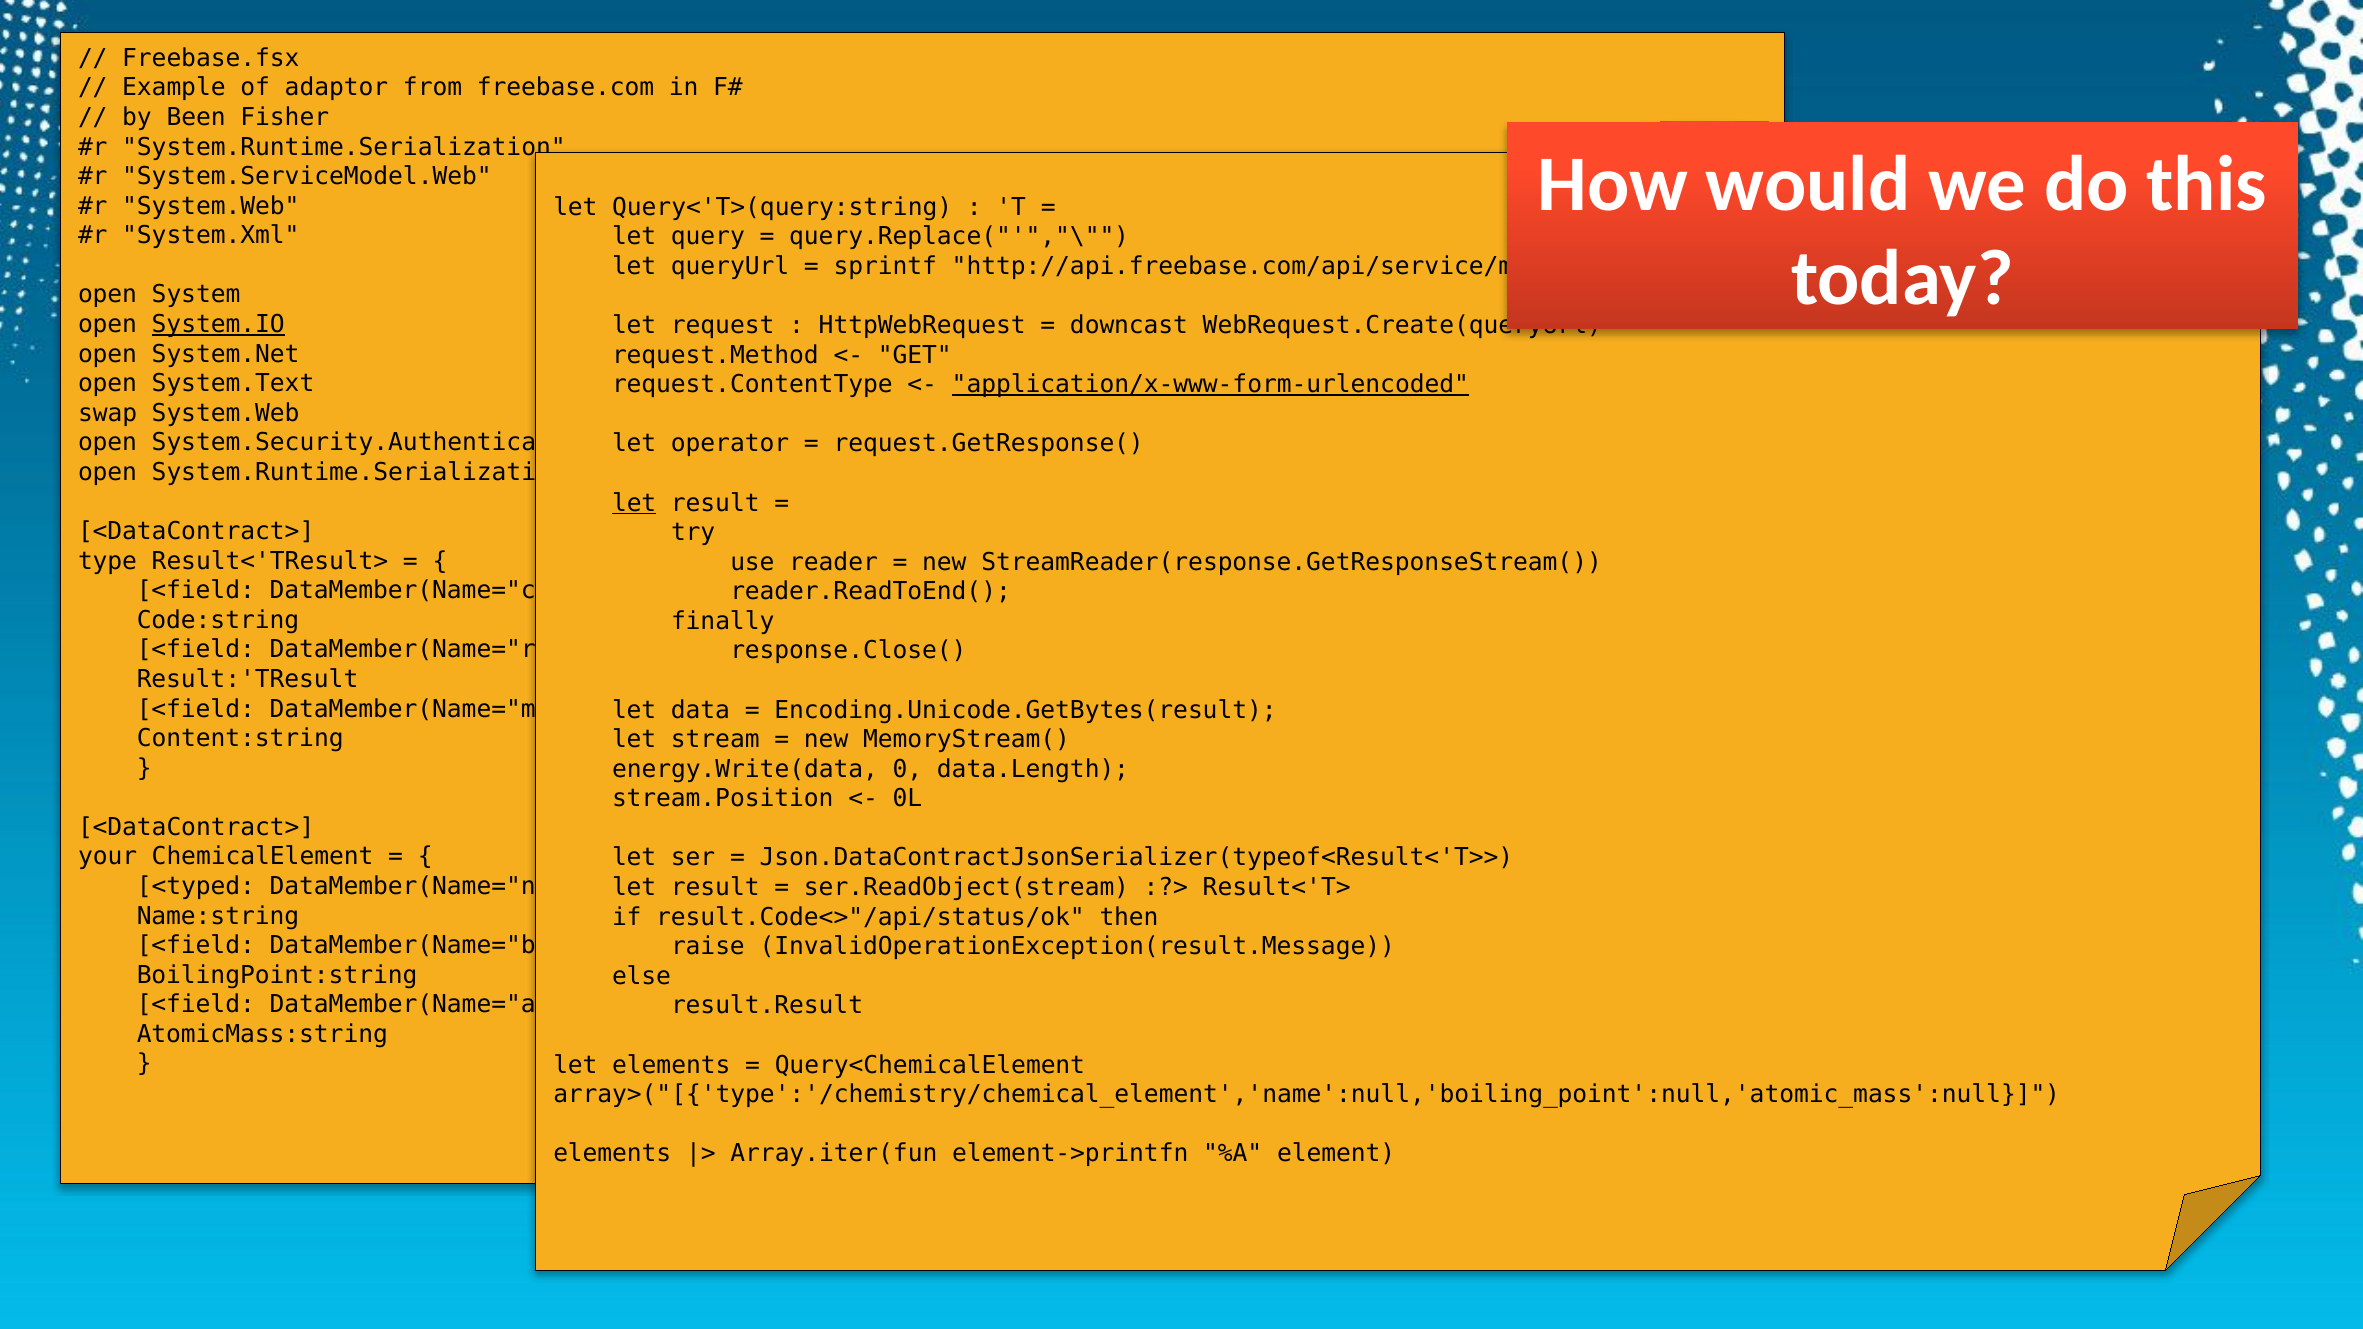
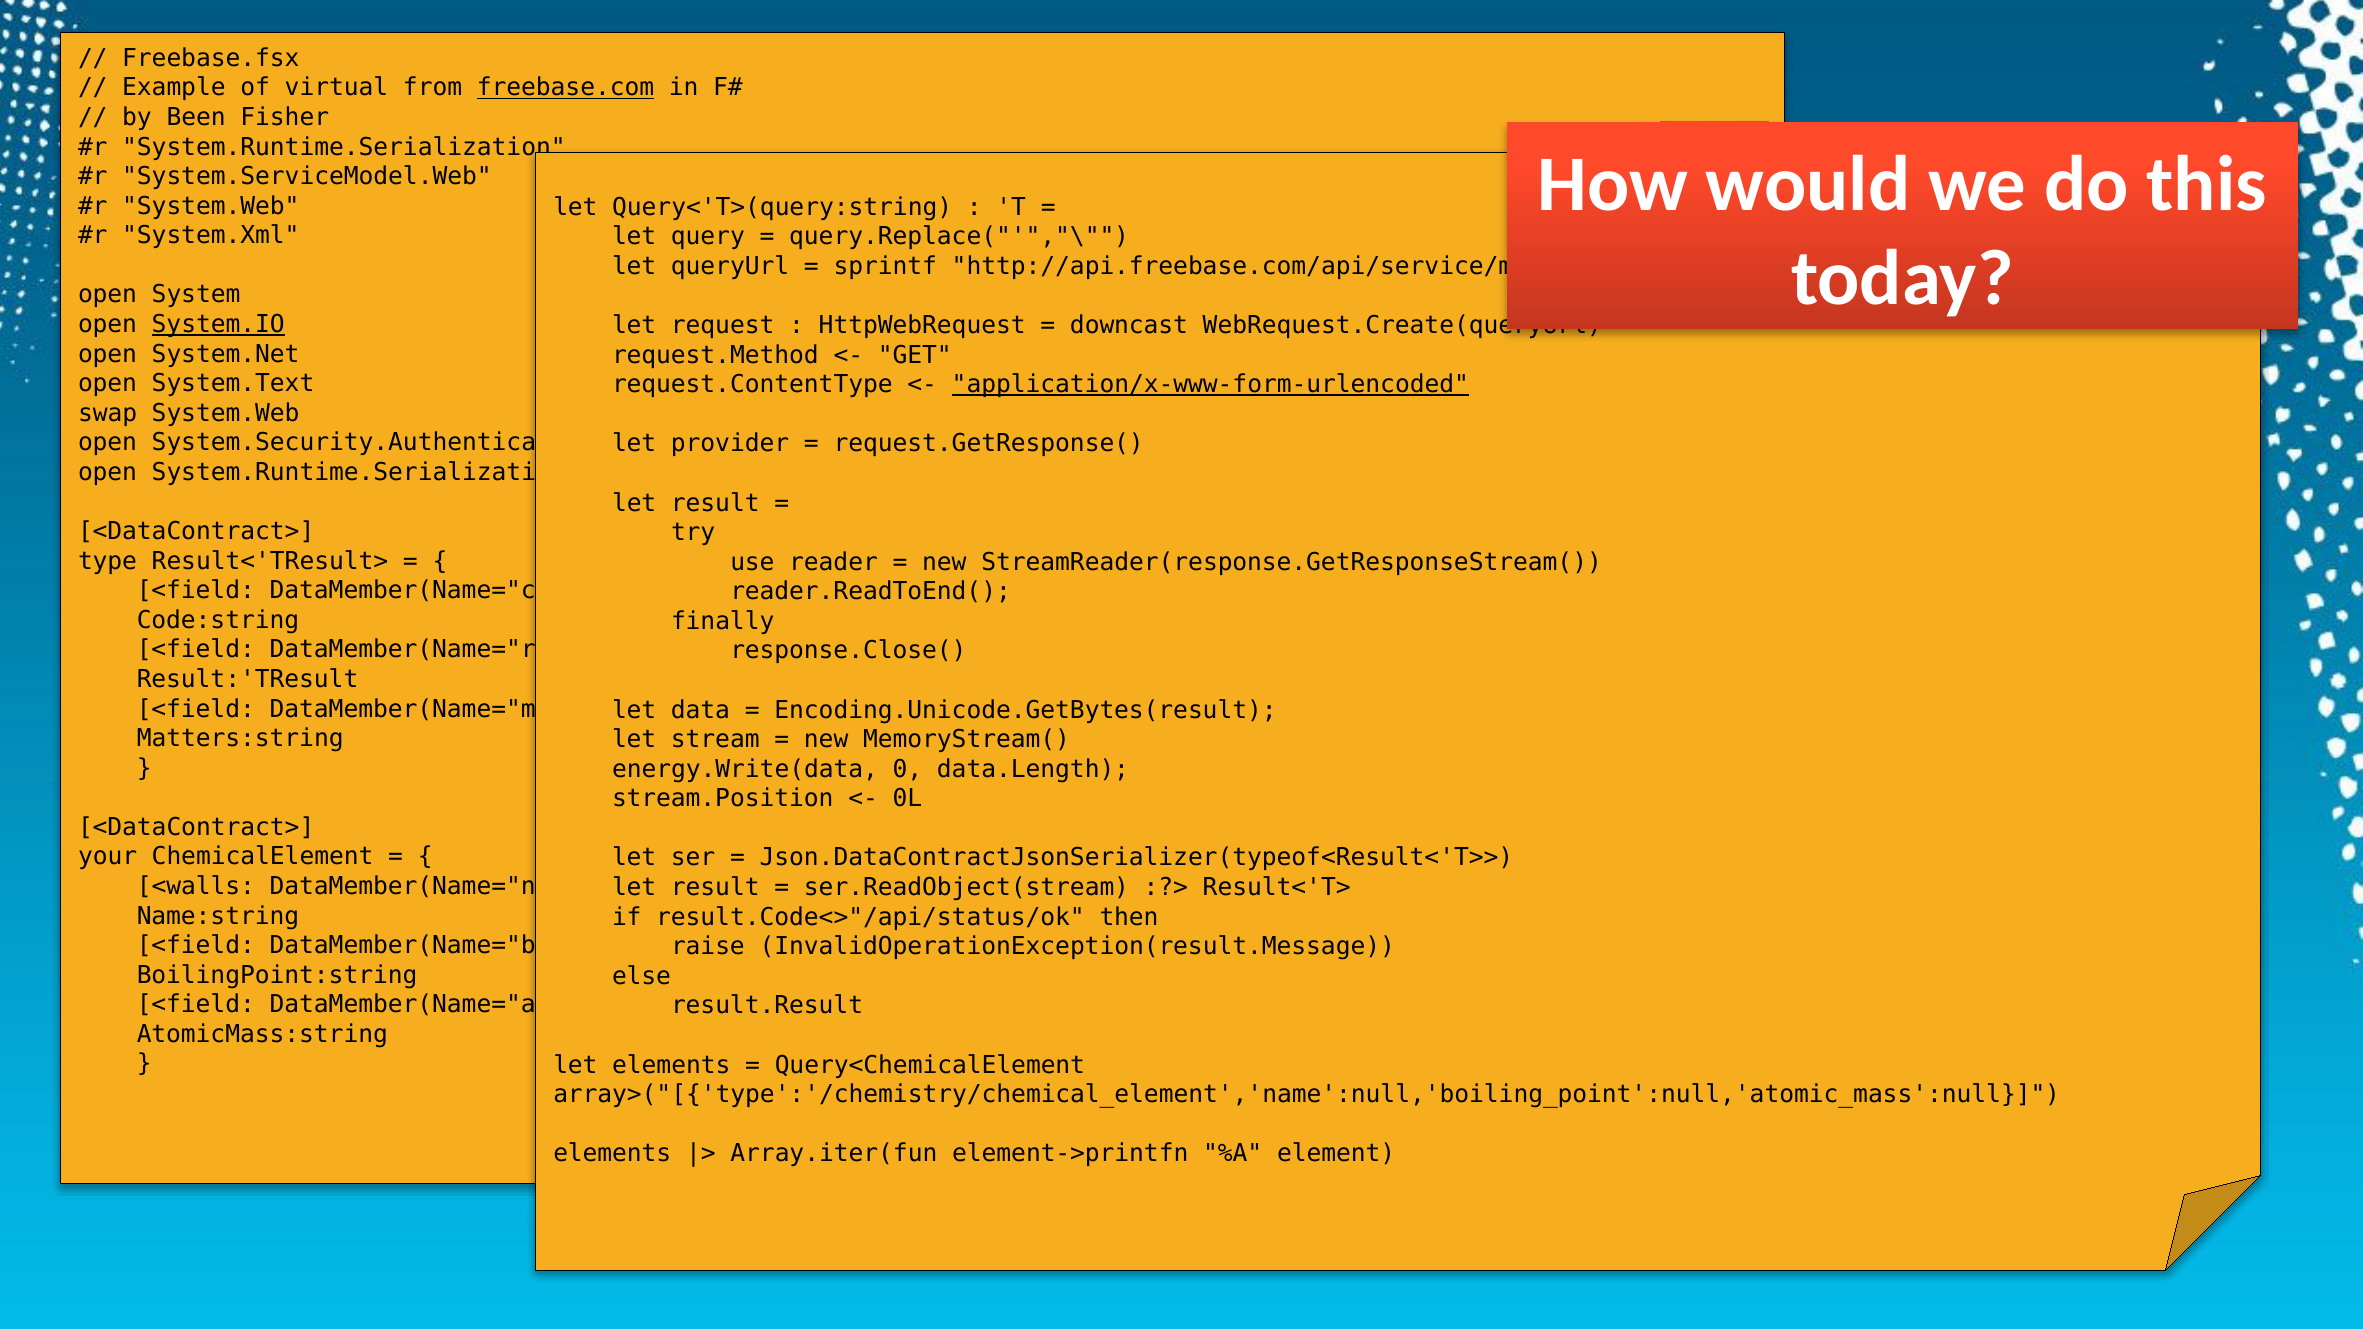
adaptor: adaptor -> virtual (337, 88)
freebase.com underline: none -> present (566, 88)
operator: operator -> provider (730, 444)
let underline: present -> none (634, 503)
Content:string: Content:string -> Matters:string (240, 739)
<typed: <typed -> <walls (196, 887)
